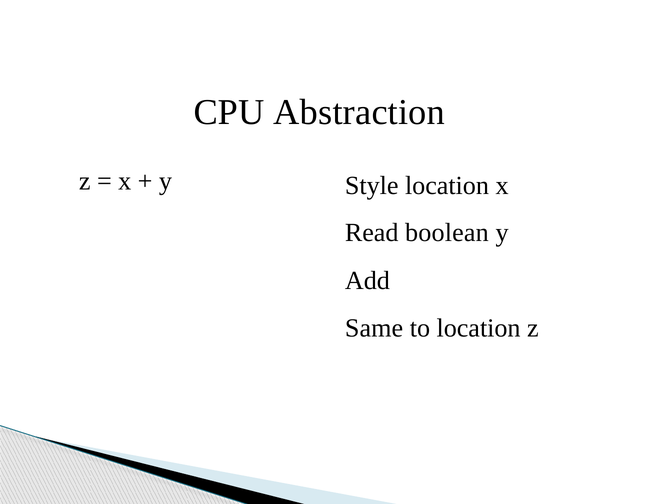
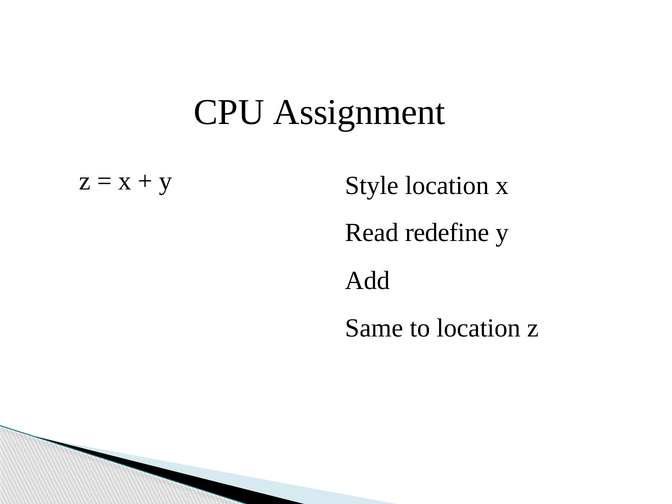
Abstraction: Abstraction -> Assignment (359, 112)
boolean: boolean -> redefine (447, 233)
